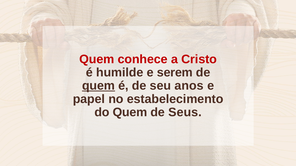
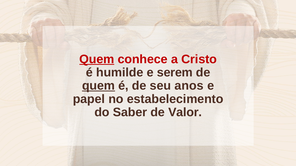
Quem underline: none -> present (97, 59)
do Quem: Quem -> Saber (130, 113)
Seus: Seus -> Valor (185, 113)
